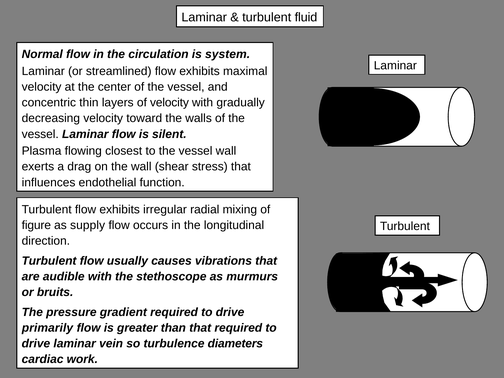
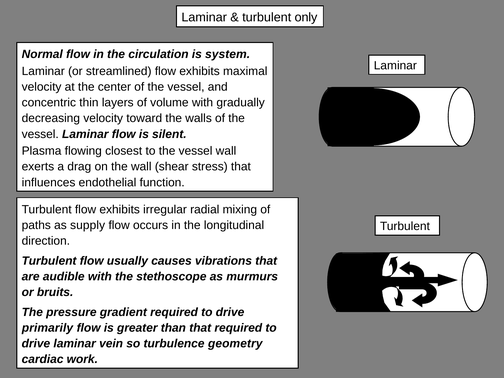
fluid: fluid -> only (306, 17)
of velocity: velocity -> volume (169, 103)
figure: figure -> paths (36, 225)
diameters: diameters -> geometry (235, 344)
